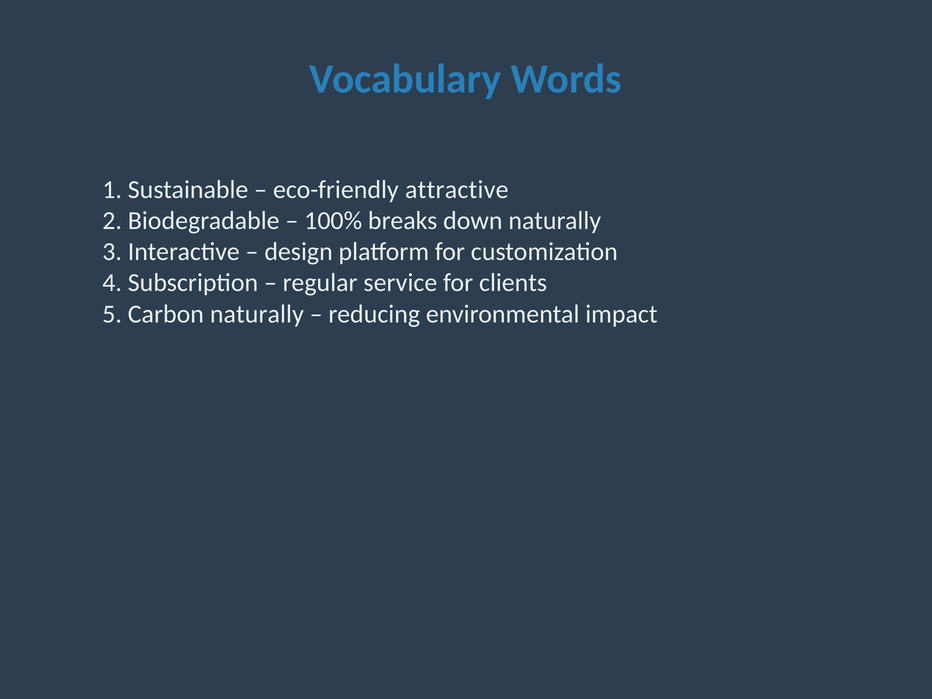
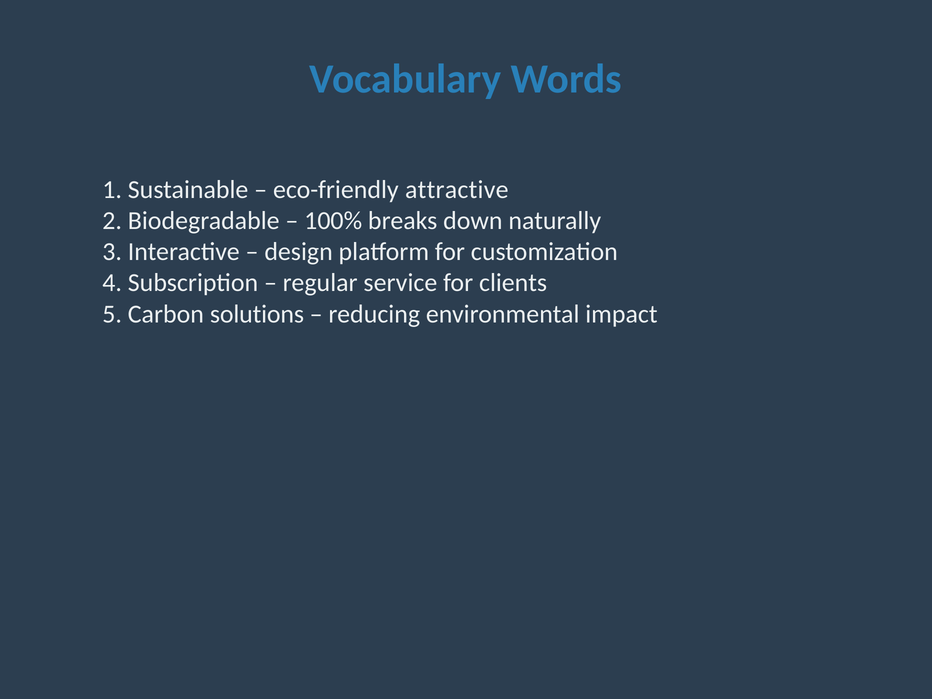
Carbon naturally: naturally -> solutions (257, 314)
